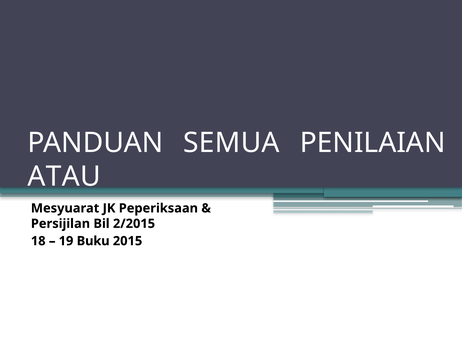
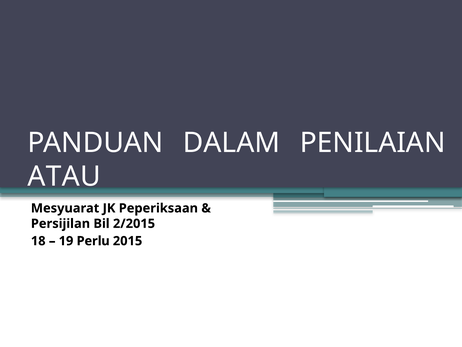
SEMUA: SEMUA -> DALAM (231, 143)
Buku: Buku -> Perlu (93, 241)
